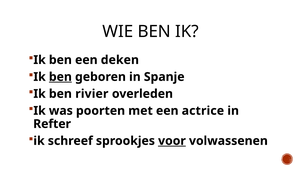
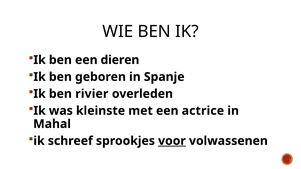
deken: deken -> dieren (120, 60)
ben underline: present -> none (60, 77)
poorten: poorten -> kleinste (101, 111)
Refter: Refter -> Mahal (52, 124)
